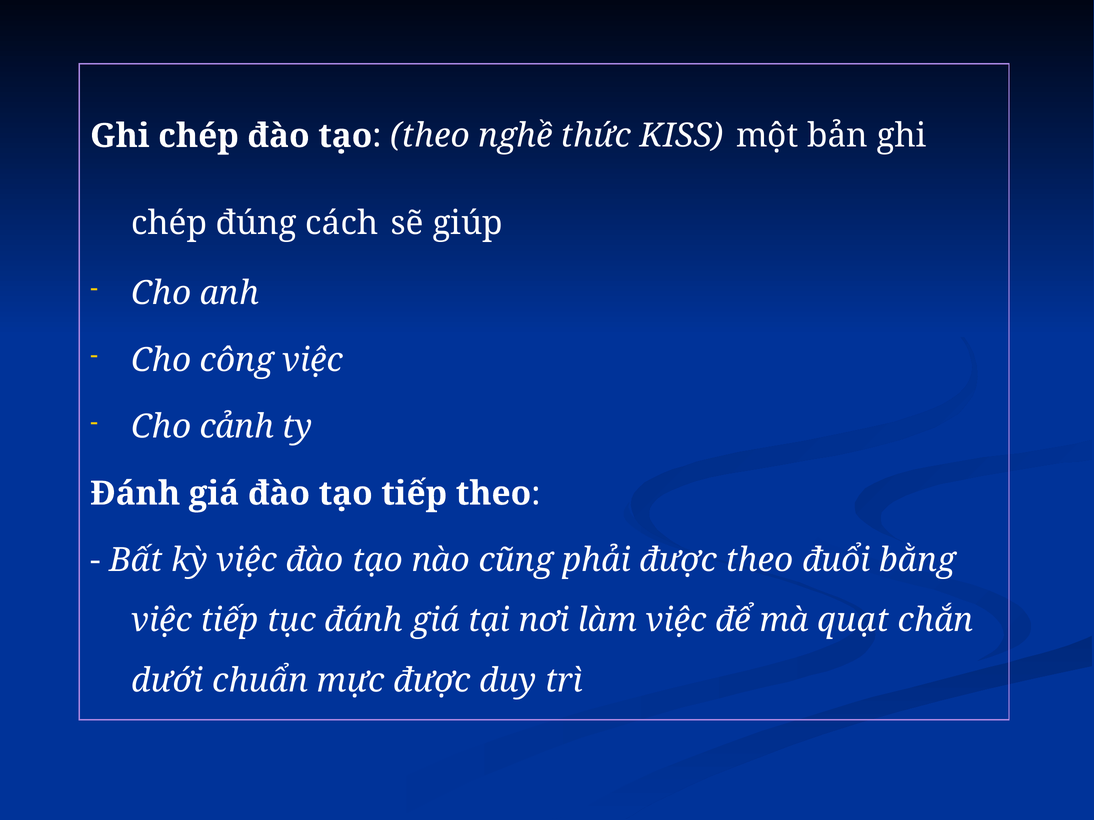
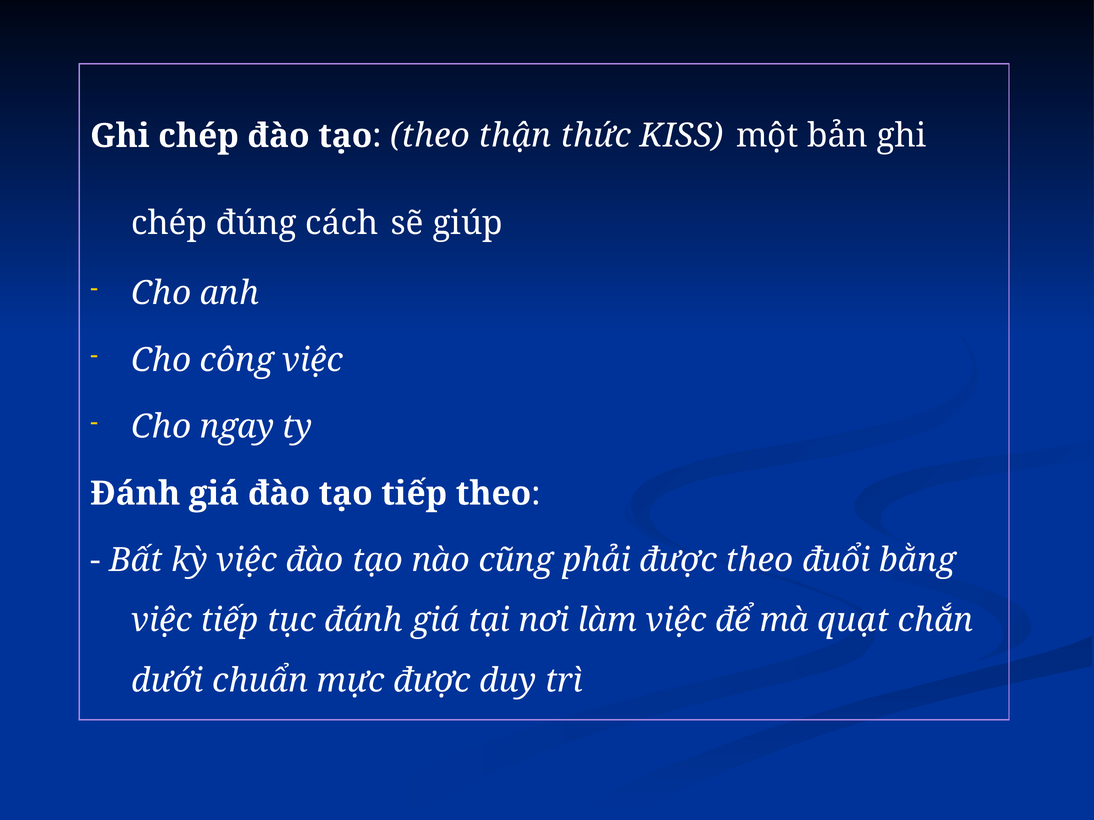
nghề: nghề -> thận (515, 136)
cảnh: cảnh -> ngay (237, 427)
